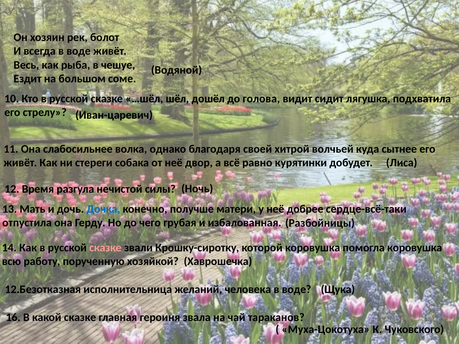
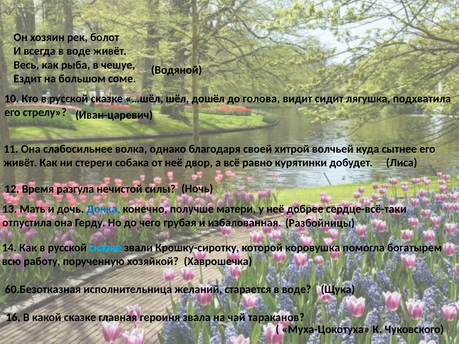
сказке colour: pink -> light blue (105, 248)
помогла коровушка: коровушка -> богатырем (415, 248)
12.Безотказная: 12.Безотказная -> 60.Безотказная (43, 289)
человека: человека -> старается (248, 289)
